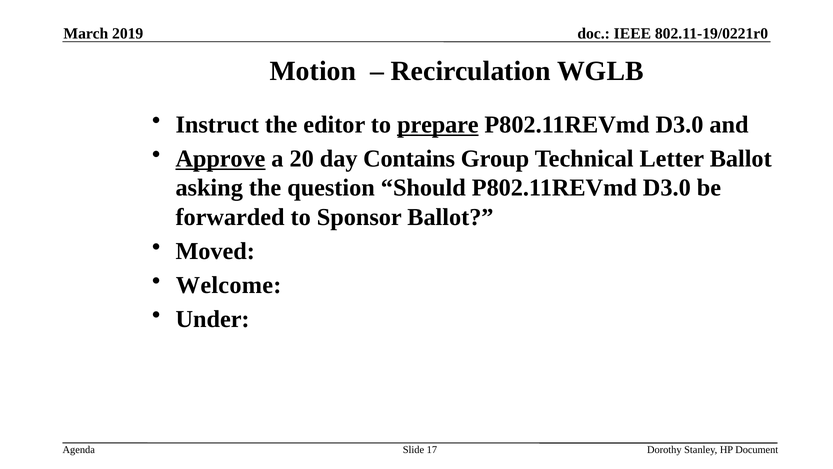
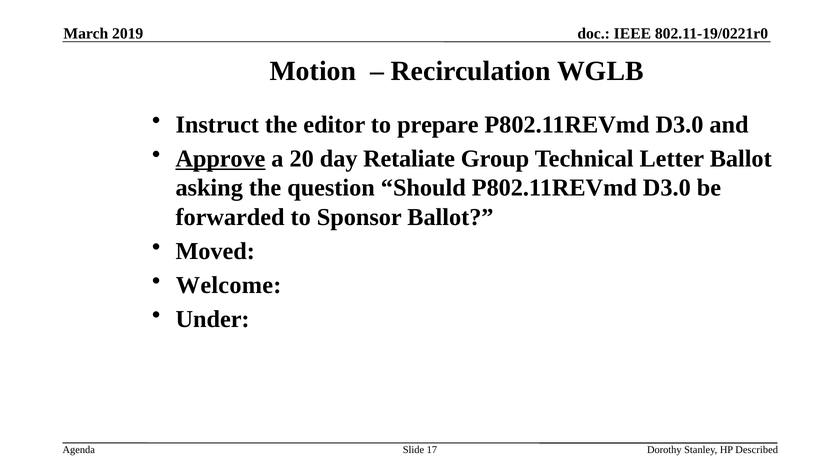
prepare underline: present -> none (438, 125)
Contains: Contains -> Retaliate (409, 159)
Document: Document -> Described (757, 449)
